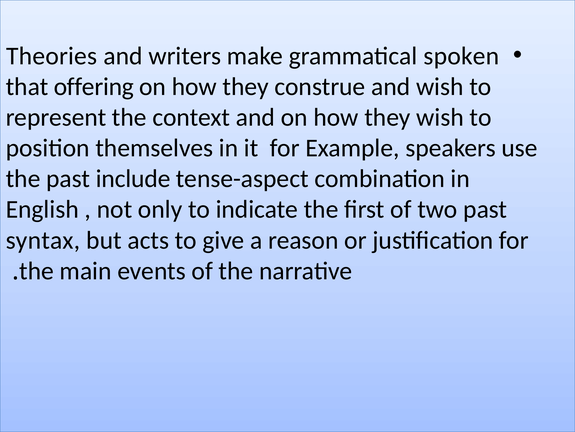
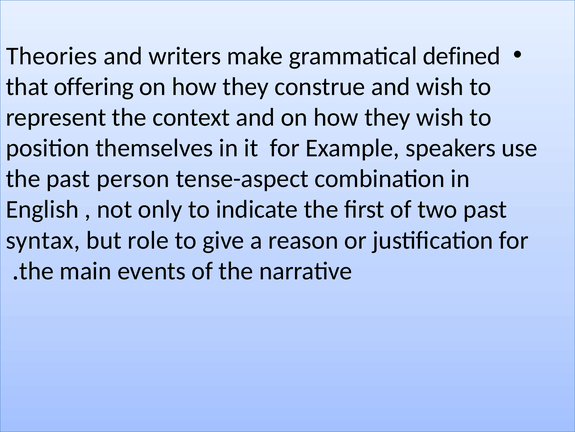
spoken: spoken -> defined (462, 56)
include: include -> person (133, 178)
acts: acts -> role (148, 240)
